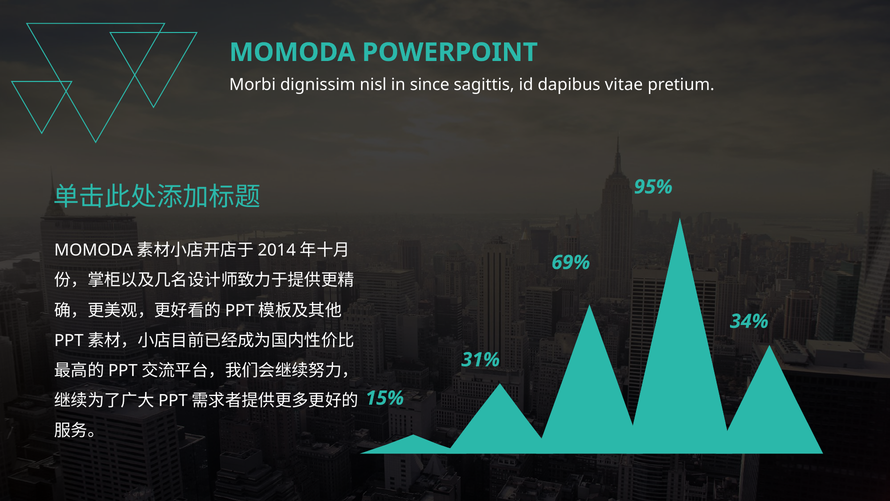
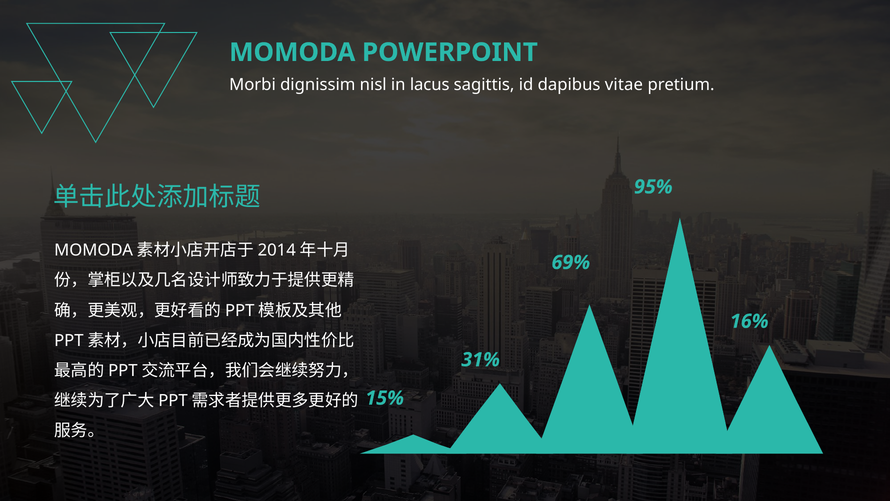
since: since -> lacus (430, 85)
34%: 34% -> 16% (749, 321)
